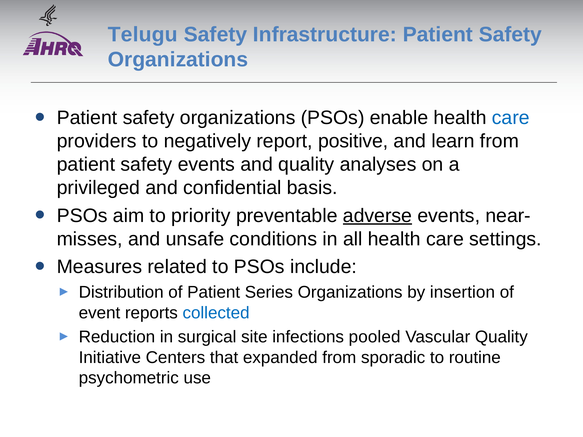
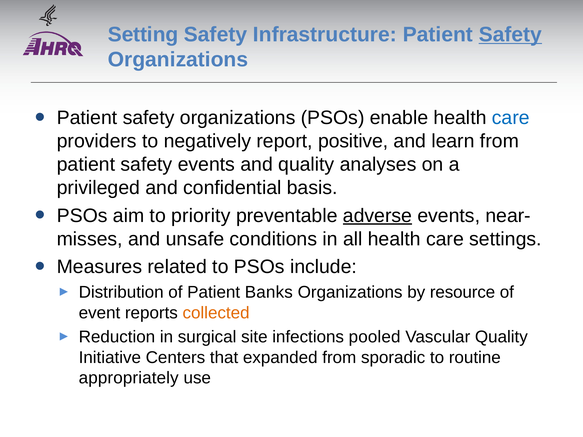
Telugu: Telugu -> Setting (143, 35)
Safety underline: none -> present (510, 35)
Series: Series -> Banks (269, 293)
insertion: insertion -> resource (463, 293)
collected colour: blue -> orange (216, 313)
psychometric: psychometric -> appropriately (129, 378)
